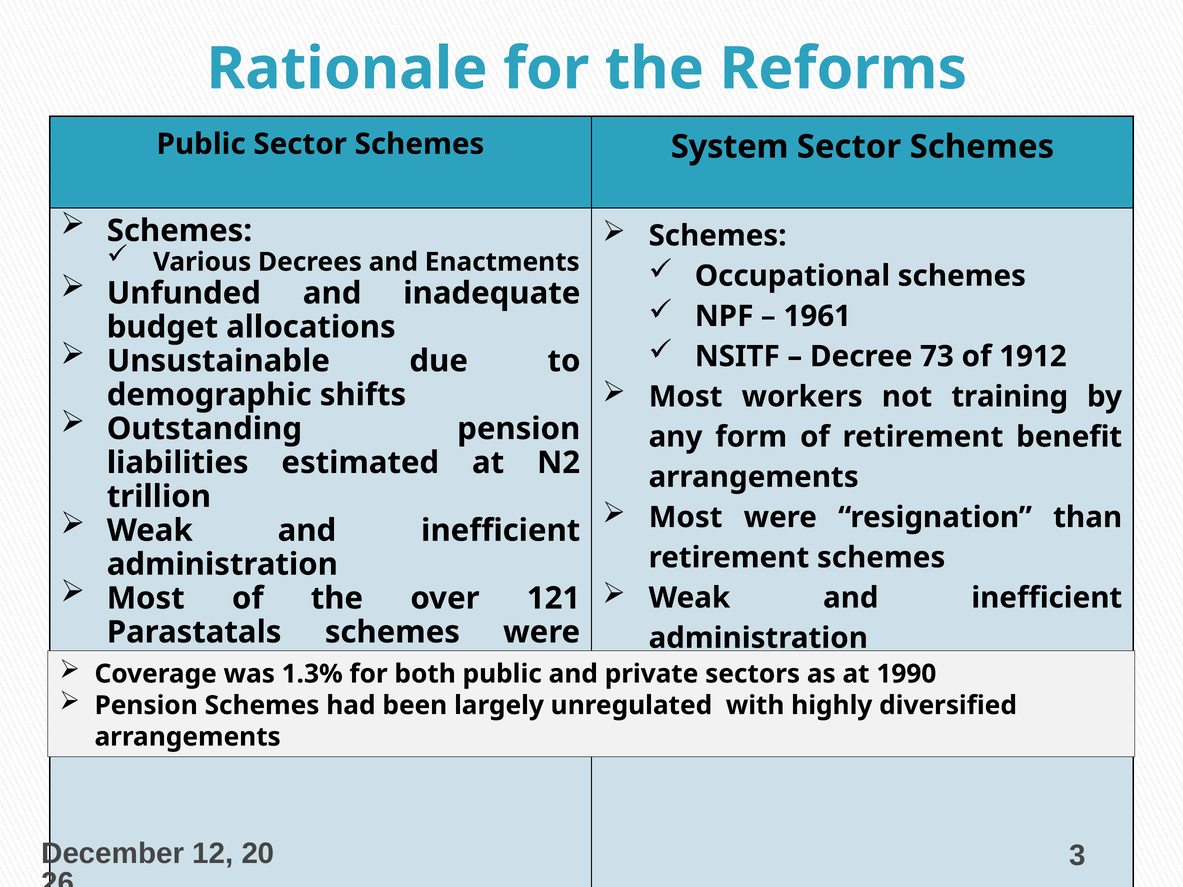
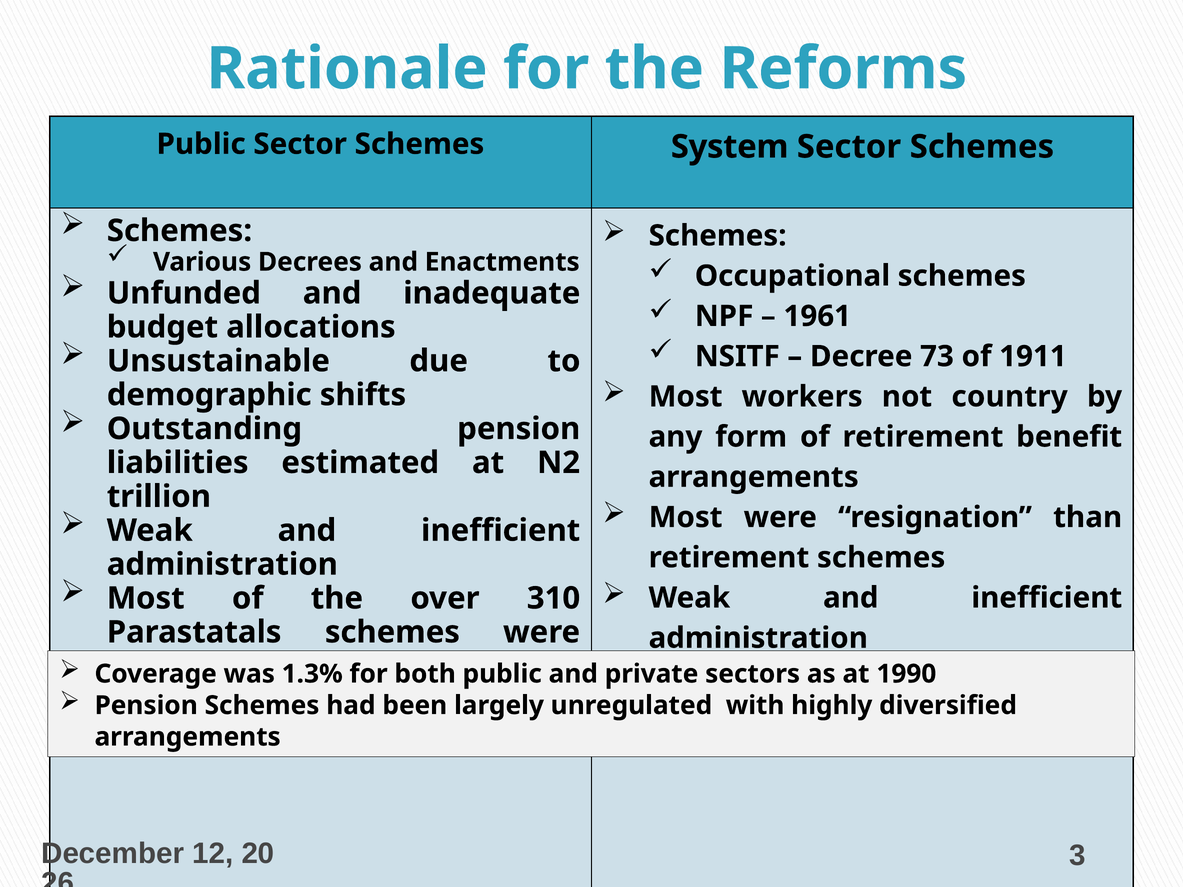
1912: 1912 -> 1911 (1033, 357)
training: training -> country (1010, 397)
121: 121 -> 310 (554, 598)
